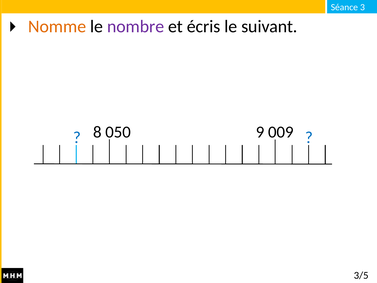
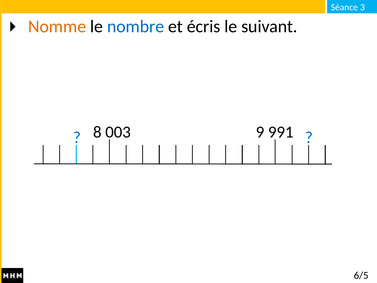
nombre colour: purple -> blue (136, 27)
050: 050 -> 003 (118, 132)
009: 009 -> 991 (281, 132)
3/5: 3/5 -> 6/5 (361, 275)
